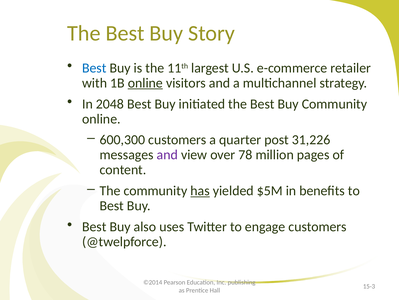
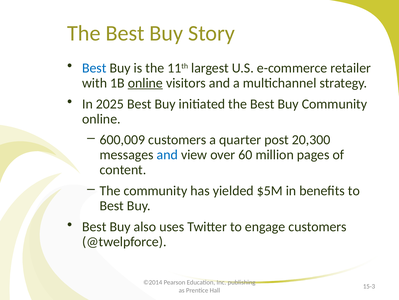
2048: 2048 -> 2025 (110, 104)
600,300: 600,300 -> 600,009 (122, 140)
31,226: 31,226 -> 20,300 (311, 140)
and colour: purple -> blue (167, 155)
78: 78 -> 60 (245, 155)
has underline: present -> none (200, 190)
